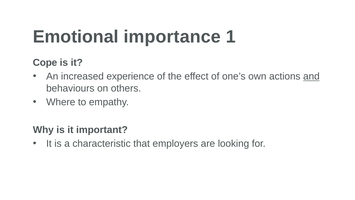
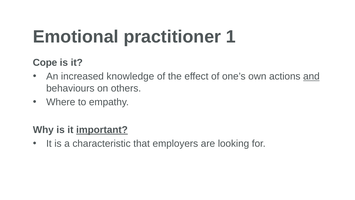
importance: importance -> practitioner (172, 37)
experience: experience -> knowledge (130, 76)
important underline: none -> present (102, 130)
